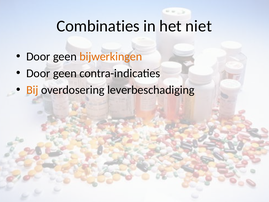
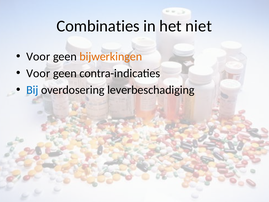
Door: Door -> Voor (38, 56)
Door: Door -> Voor (38, 73)
Bij colour: orange -> blue (32, 90)
